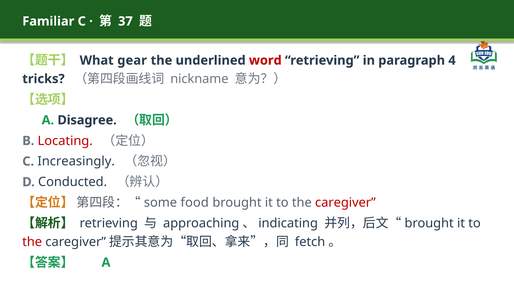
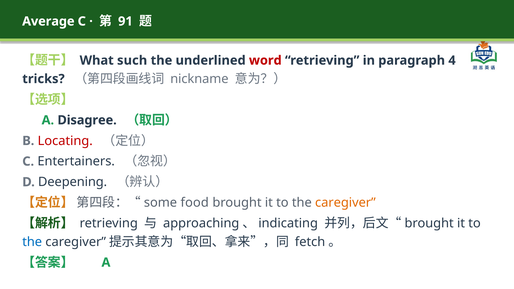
Familiar: Familiar -> Average (48, 21)
37: 37 -> 91 (125, 21)
gear: gear -> such (132, 60)
Increasingly: Increasingly -> Entertainers (76, 161)
Conducted: Conducted -> Deepening (73, 182)
caregiver colour: red -> orange (345, 203)
the colour: red -> blue (32, 242)
